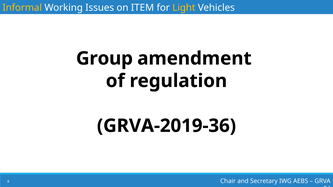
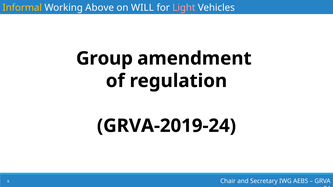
Issues: Issues -> Above (100, 8)
ITEM: ITEM -> WILL (142, 8)
Light colour: yellow -> pink (184, 8)
GRVA-2019-36: GRVA-2019-36 -> GRVA-2019-24 (166, 126)
